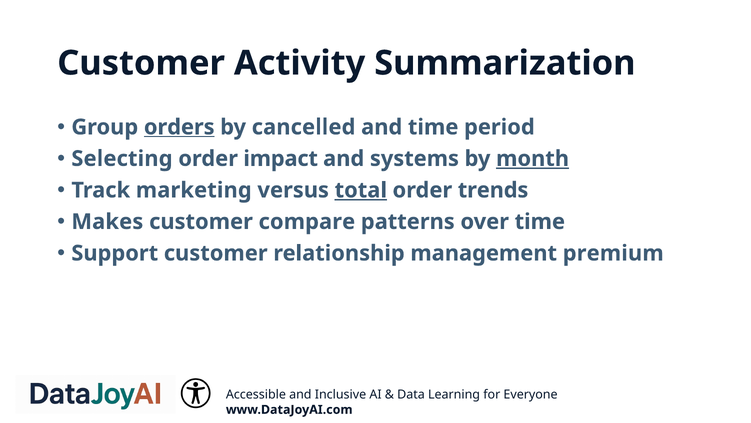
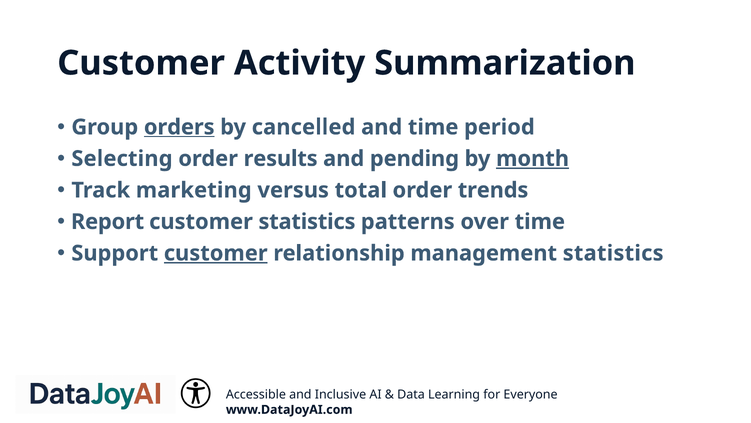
impact: impact -> results (281, 158)
systems: systems -> pending (414, 158)
total underline: present -> none (361, 190)
Makes: Makes -> Report (108, 221)
customer compare: compare -> statistics (307, 221)
customer underline: none -> present (216, 253)
management premium: premium -> statistics (613, 253)
